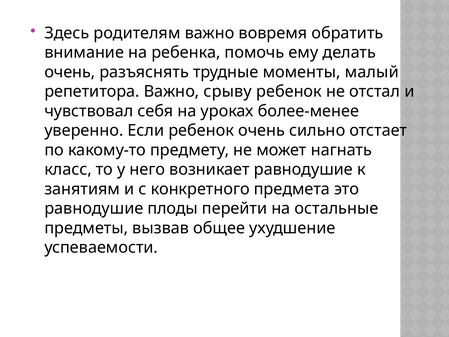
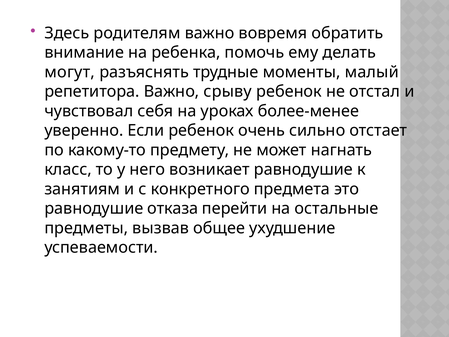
очень: очень -> могут (70, 72)
плоды: плоды -> отказа (173, 208)
